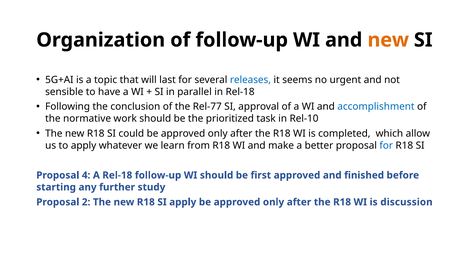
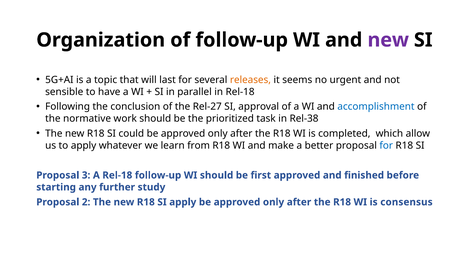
new colour: orange -> purple (388, 40)
releases colour: blue -> orange (250, 80)
Rel-77: Rel-77 -> Rel-27 (207, 107)
Rel-10: Rel-10 -> Rel-38 (304, 118)
4: 4 -> 3 (86, 175)
discussion: discussion -> consensus (406, 202)
